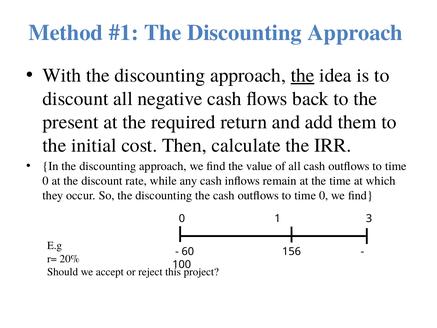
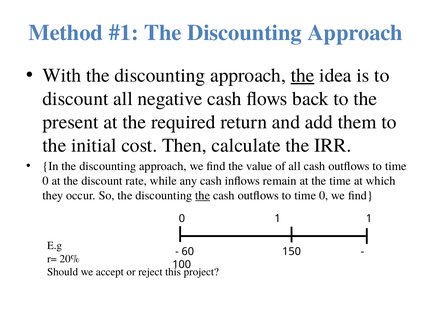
the underline: none -> present (203, 195)
1 3: 3 -> 1 (369, 218)
156: 156 -> 150 (292, 251)
